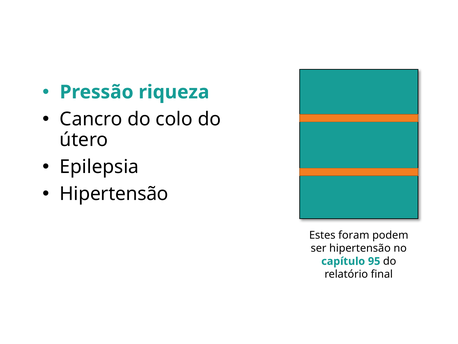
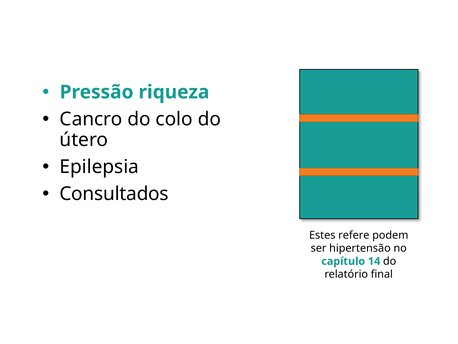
Hipertensão: Hipertensão -> Consultados (114, 193)
foram: foram -> refere (354, 235)
95: 95 -> 14 (374, 261)
